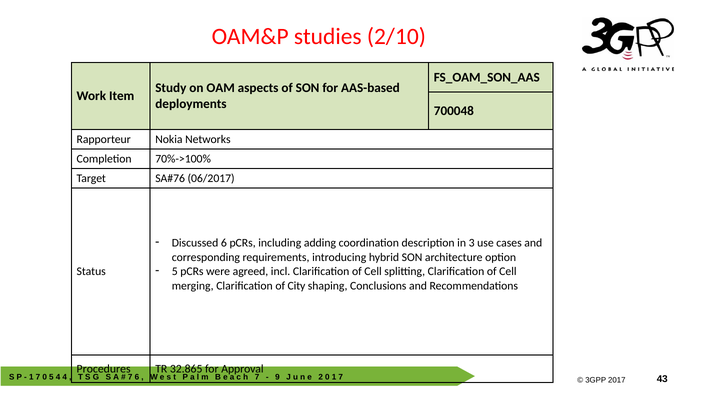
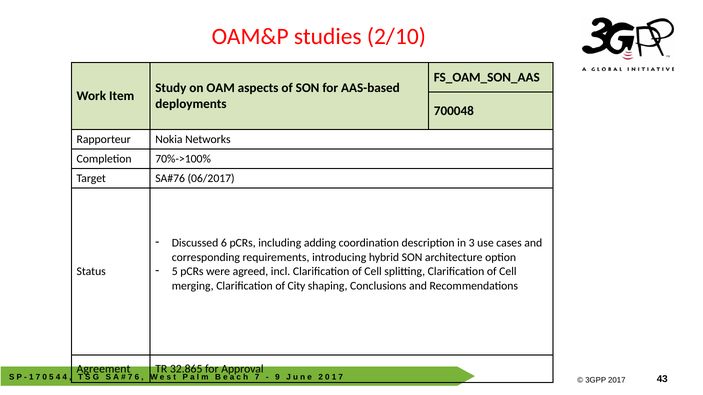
Procedures: Procedures -> Agreement (104, 369)
